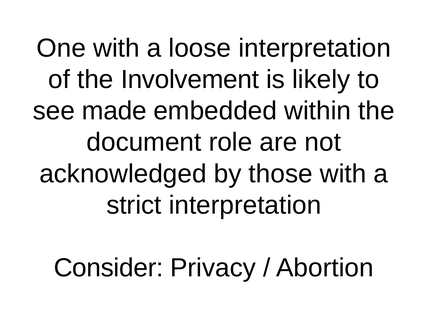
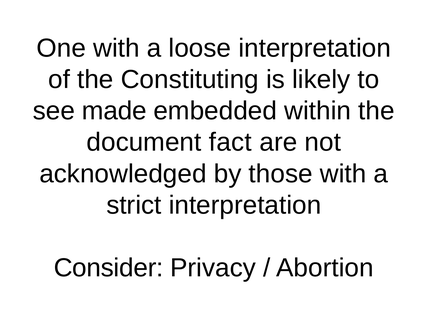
Involvement: Involvement -> Constituting (190, 80)
role: role -> fact (230, 142)
